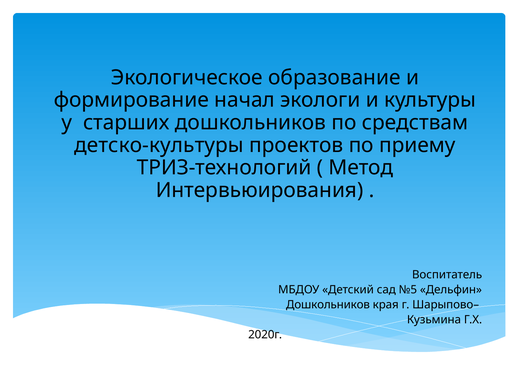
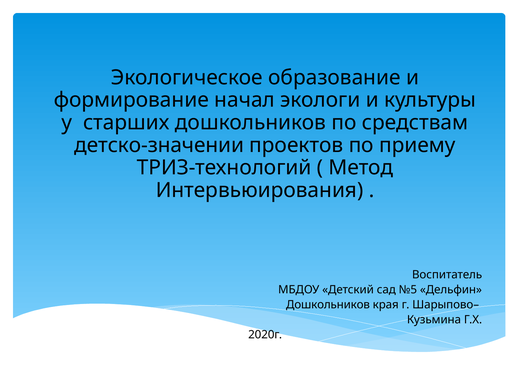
детско-культуры: детско-культуры -> детско-значении (159, 145)
